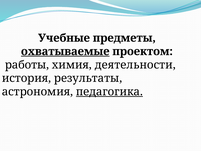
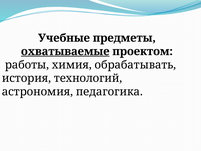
деятельности: деятельности -> обрабатывать (135, 65)
результаты: результаты -> технологий (88, 78)
педагогика underline: present -> none (109, 92)
